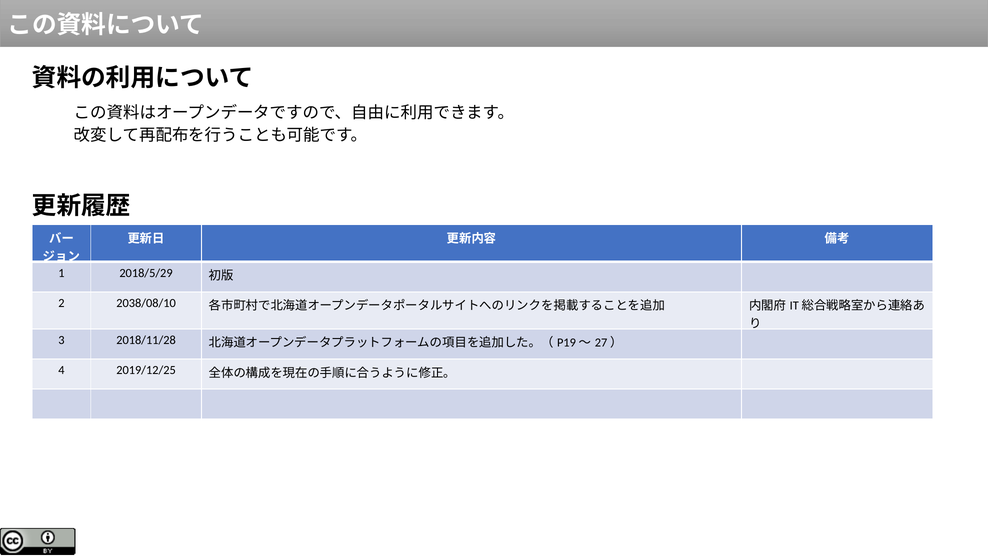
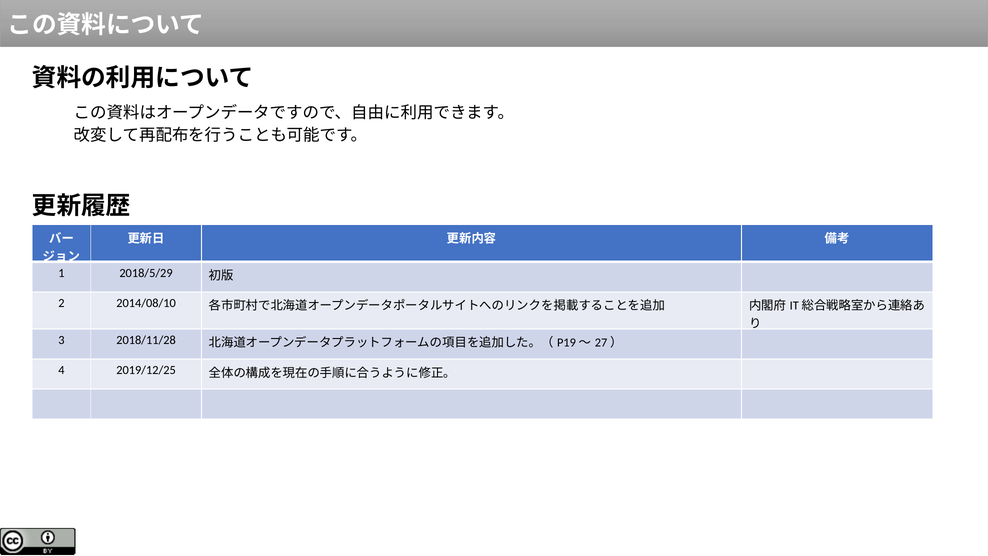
2038/08/10: 2038/08/10 -> 2014/08/10 (146, 303)
